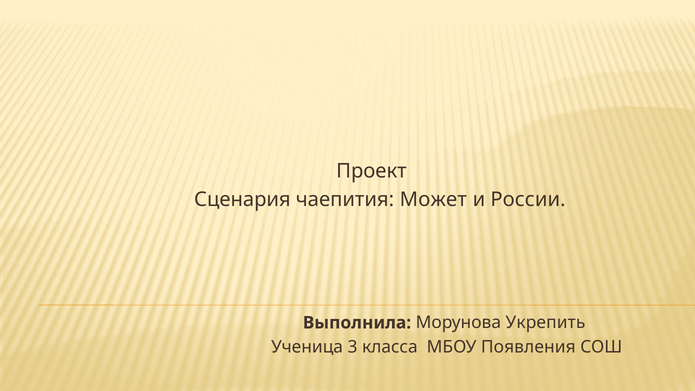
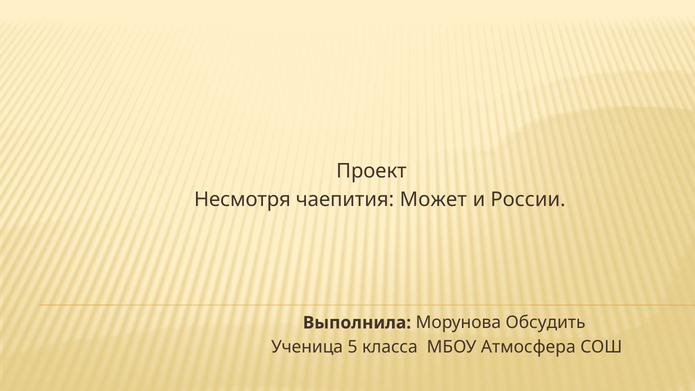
Сценария: Сценария -> Несмотря (242, 200)
Укрепить: Укрепить -> Обсудить (546, 323)
3: 3 -> 5 (352, 347)
Появления: Появления -> Атмосфера (528, 347)
